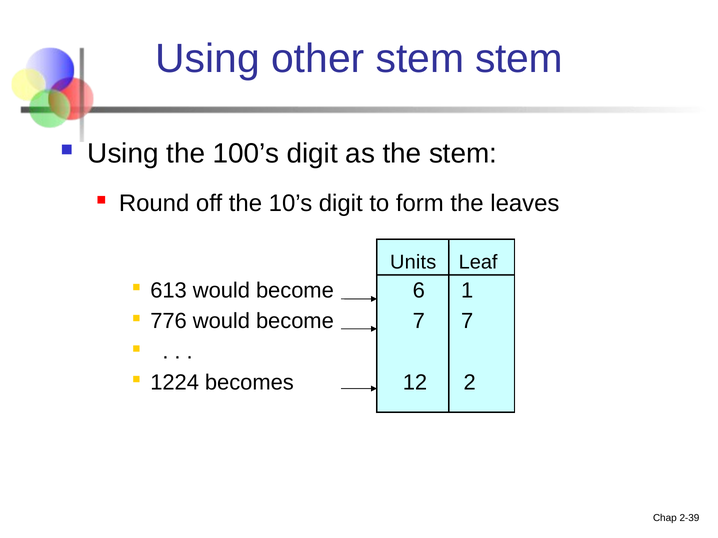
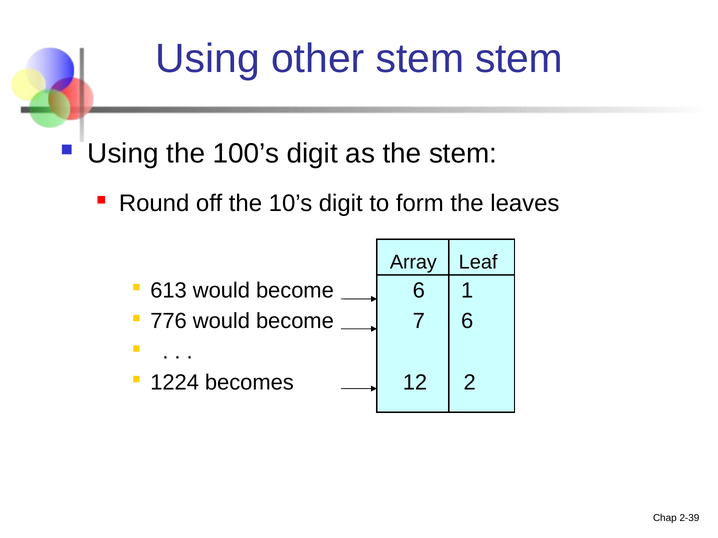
Units: Units -> Array (413, 262)
7 7: 7 -> 6 (467, 321)
